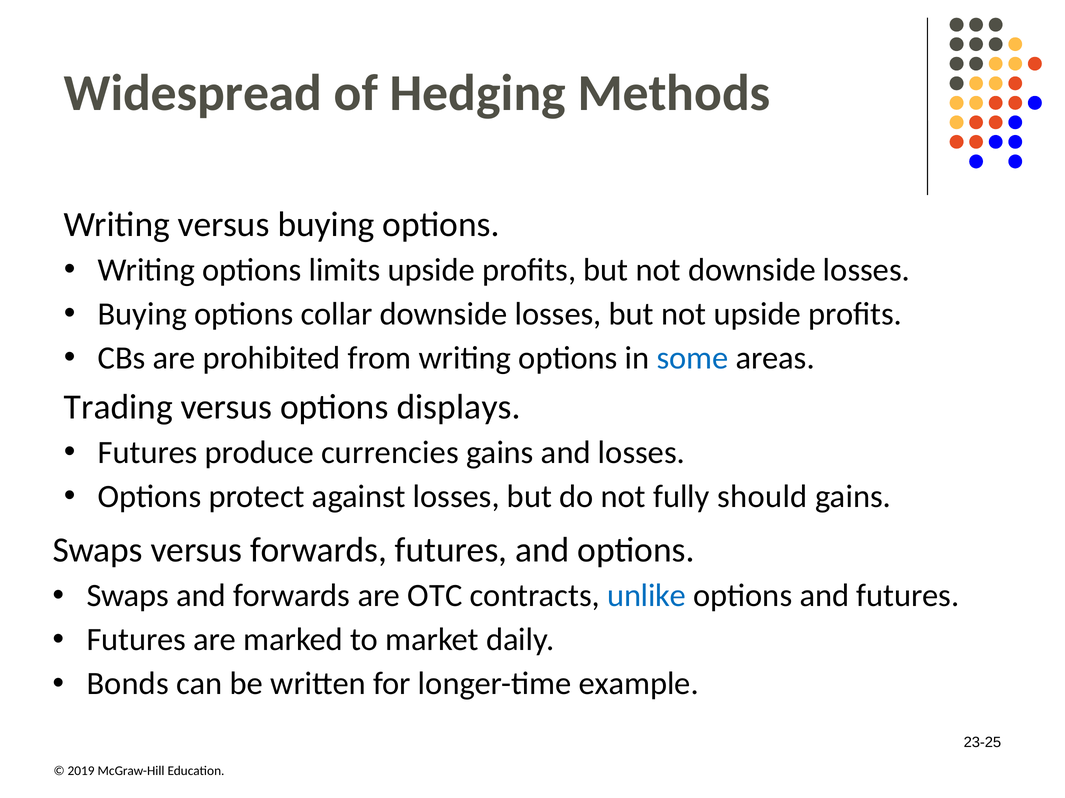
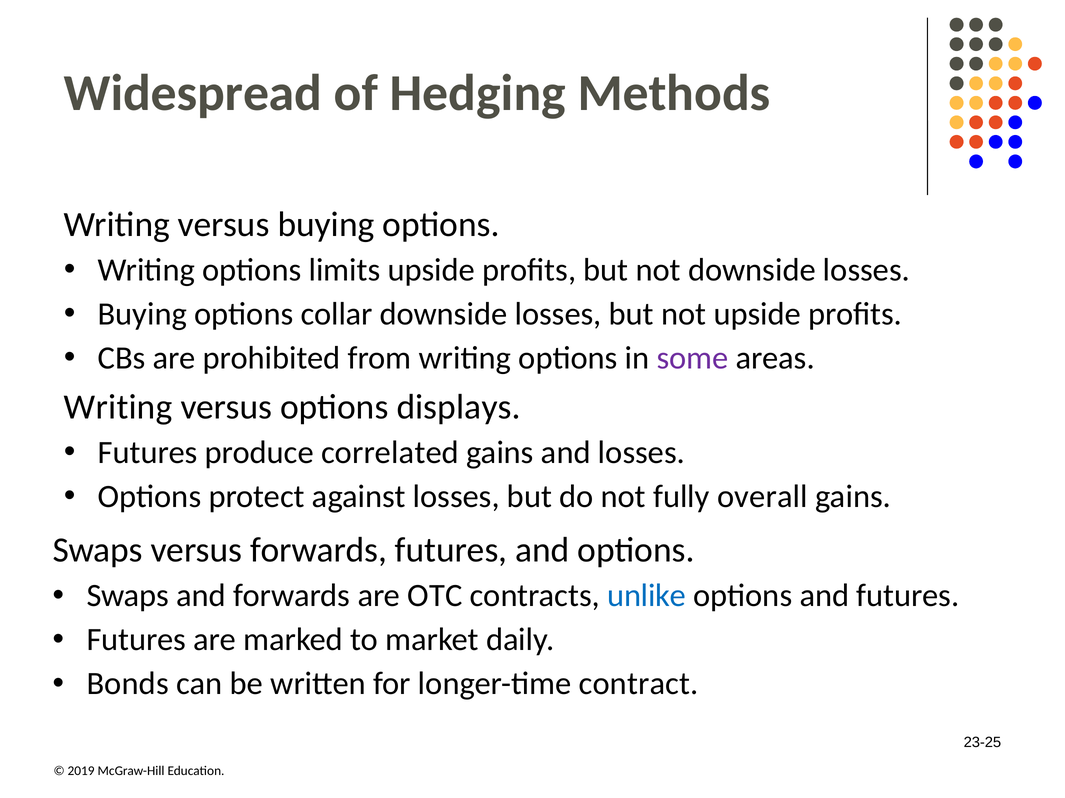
some colour: blue -> purple (693, 358)
Trading: Trading -> Writing (118, 407)
currencies: currencies -> correlated (390, 453)
should: should -> overall (762, 497)
example: example -> contract (639, 684)
